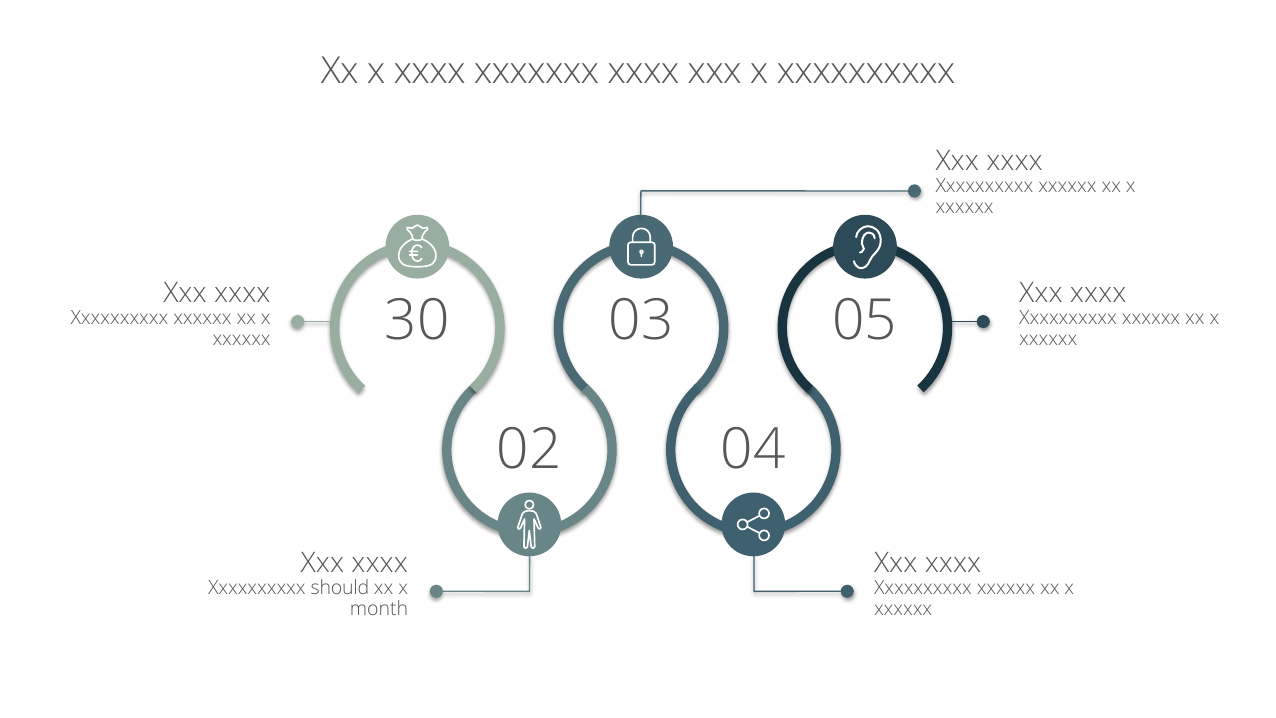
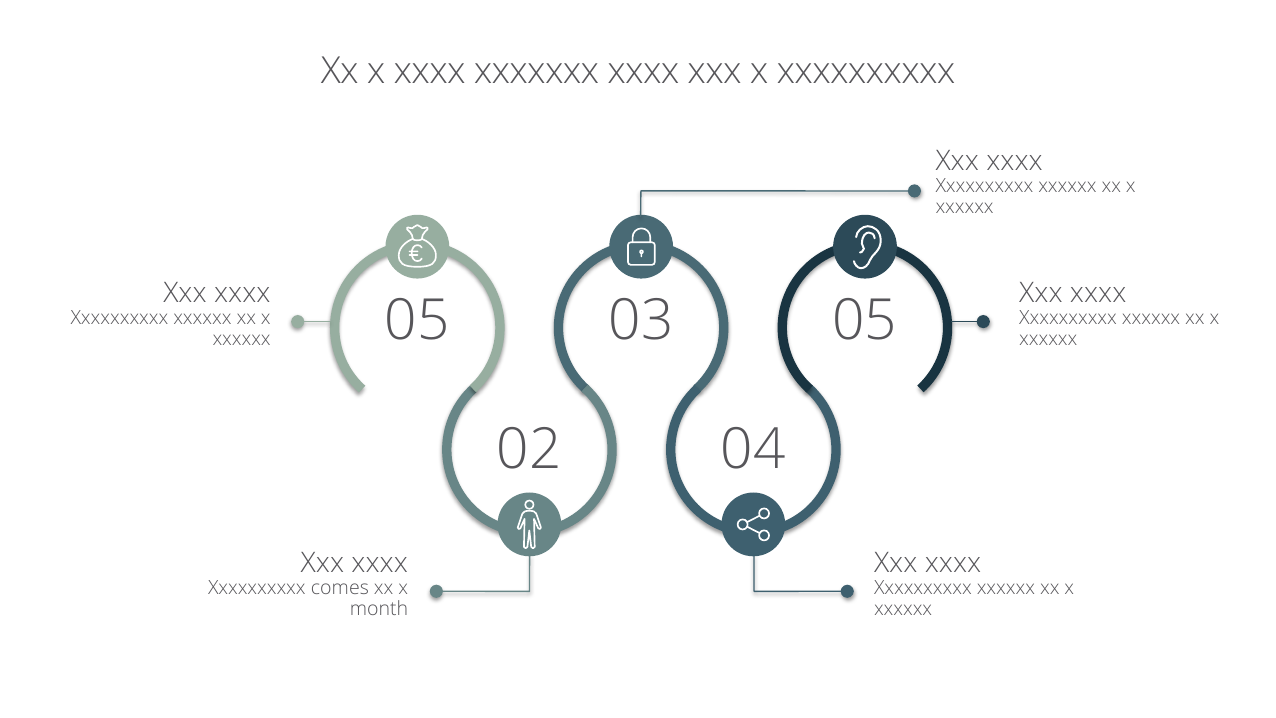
xxxxxx 30: 30 -> 05 (417, 321)
should: should -> comes (340, 588)
